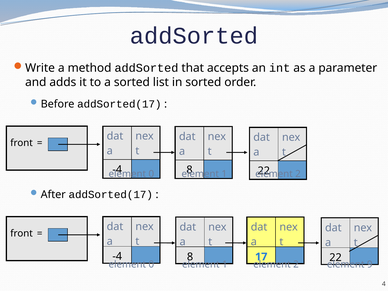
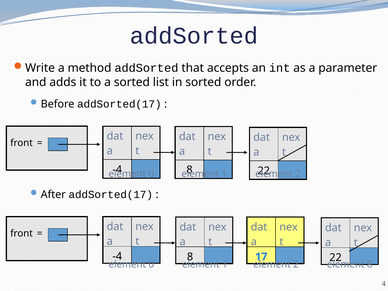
element 9: 9 -> 8 (370, 264)
